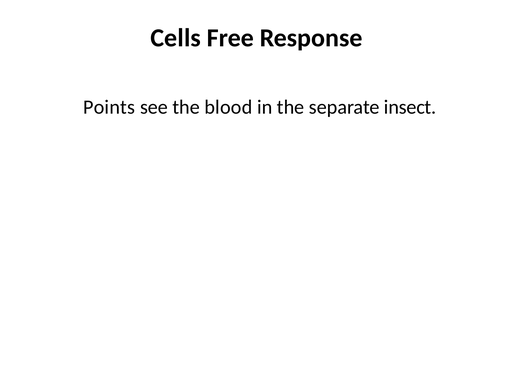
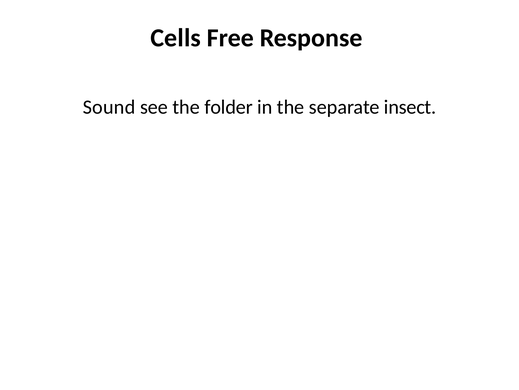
Points: Points -> Sound (109, 107)
blood: blood -> folder (229, 107)
